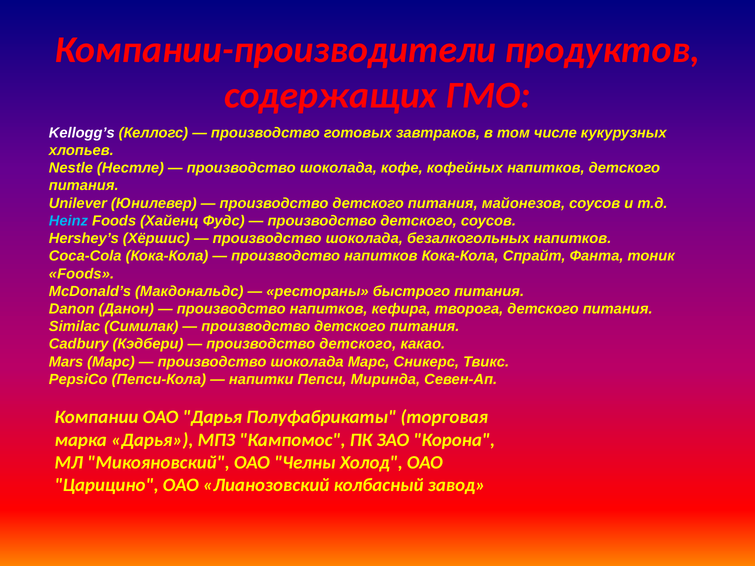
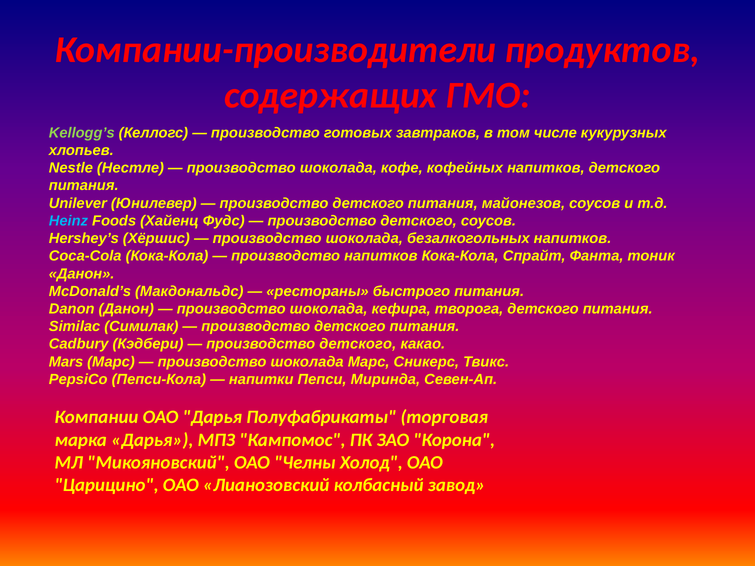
Kellogg’s colour: white -> light green (82, 133)
Foods: Foods -> Данон (82, 274)
напитков: напитков -> шоколада (329, 309)
